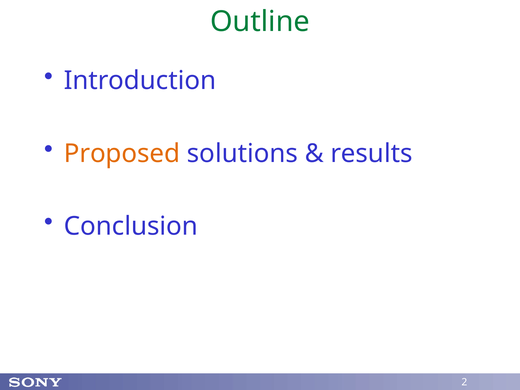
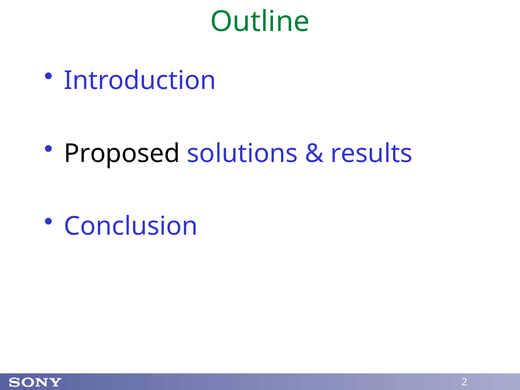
Proposed colour: orange -> black (122, 153)
